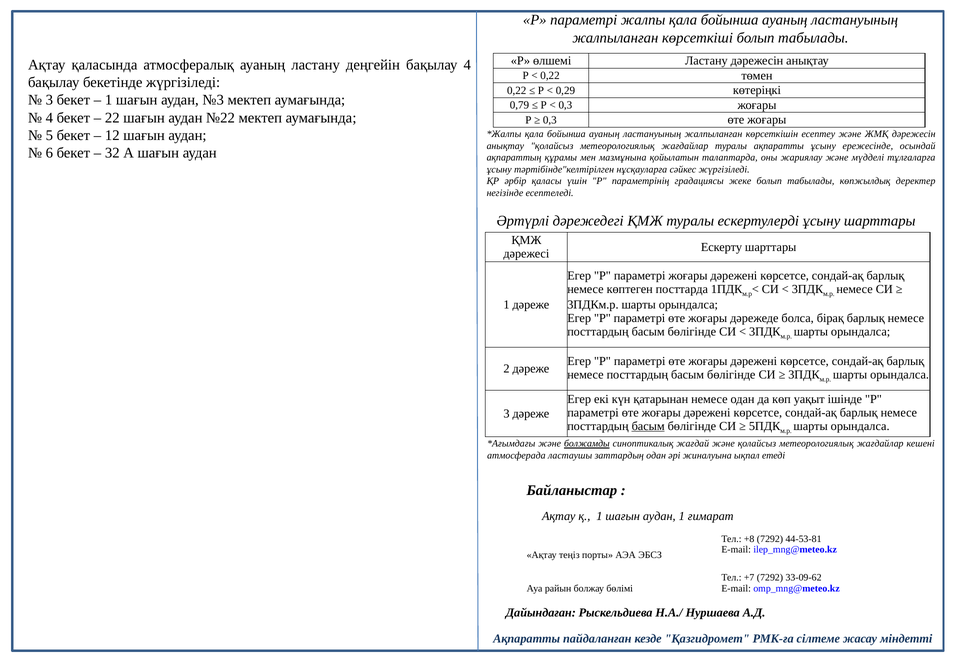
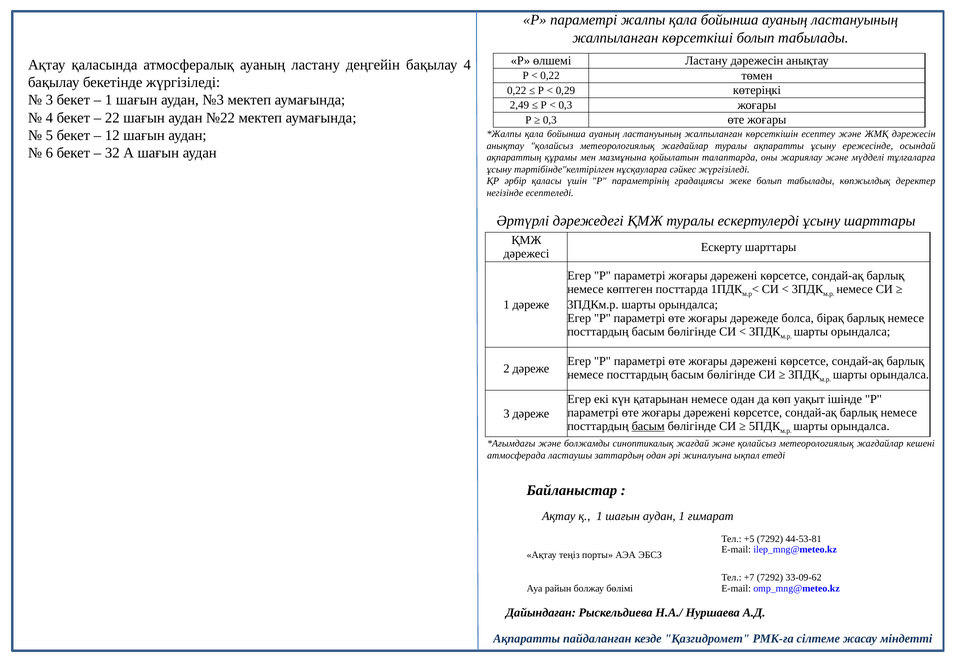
0,79: 0,79 -> 2,49 (519, 105)
болжамды underline: present -> none (587, 444)
+8: +8 -> +5 (749, 539)
